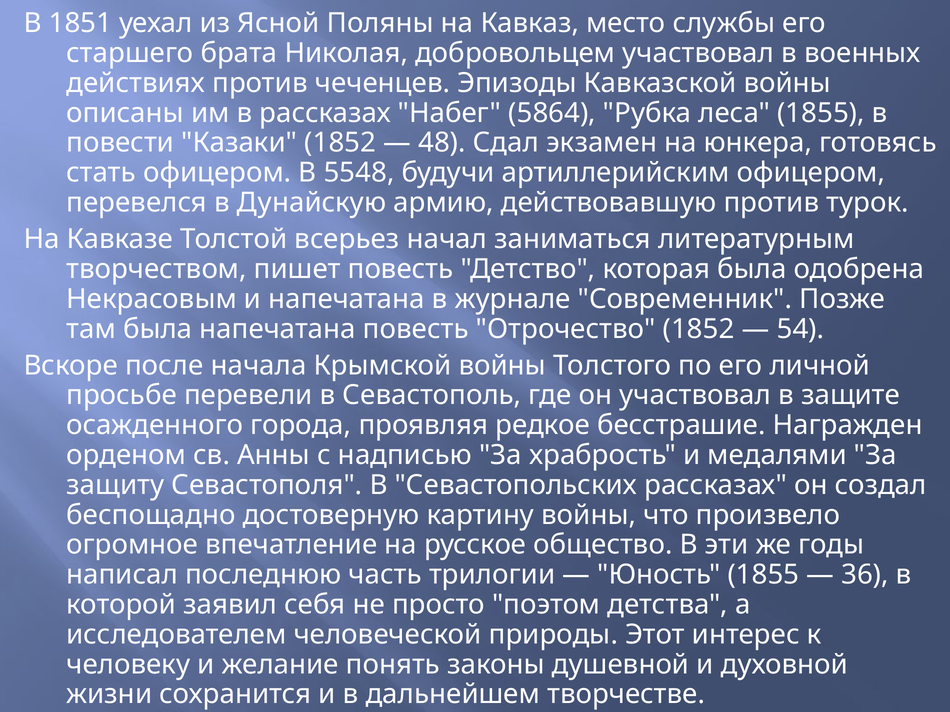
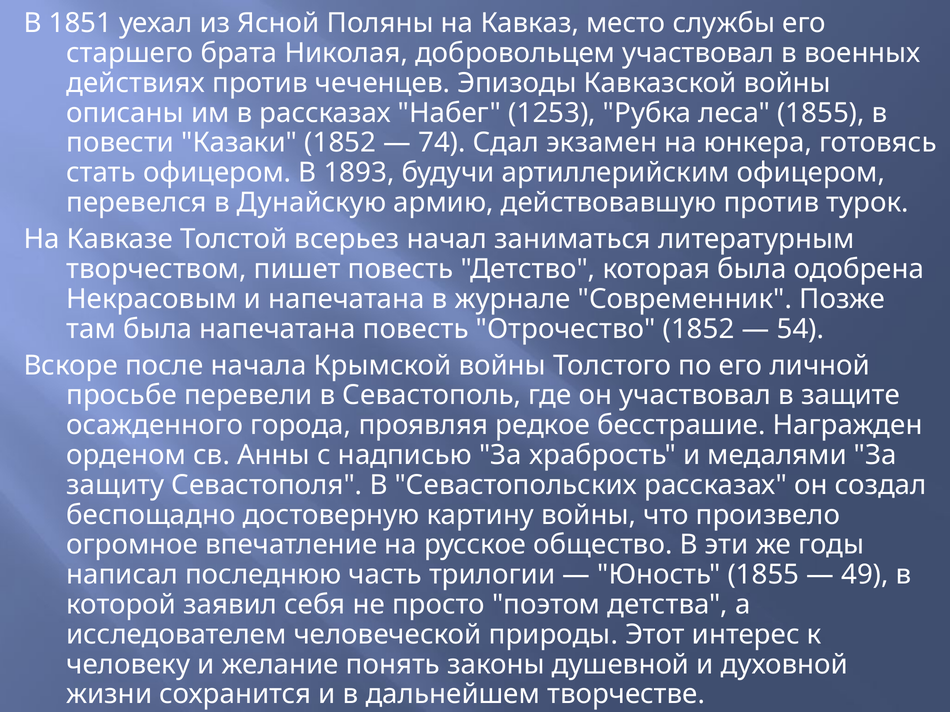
5864: 5864 -> 1253 (552, 113)
48: 48 -> 74 (442, 143)
5548: 5548 -> 1893 (359, 173)
36: 36 -> 49 (865, 575)
